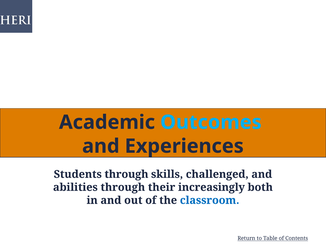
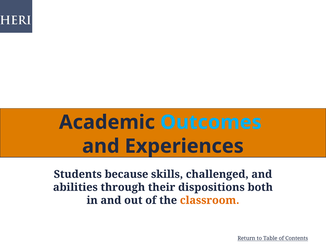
Students through: through -> because (126, 175)
increasingly: increasingly -> dispositions (211, 188)
classroom colour: blue -> orange (210, 201)
